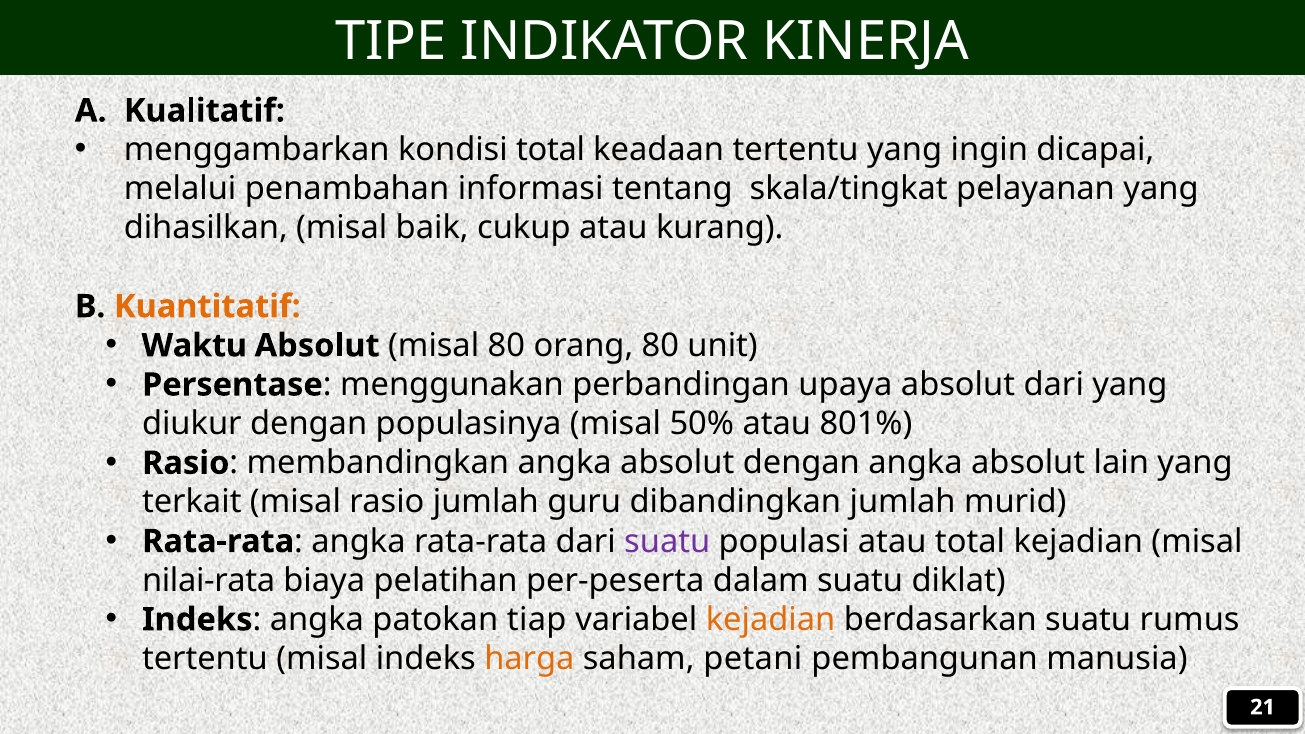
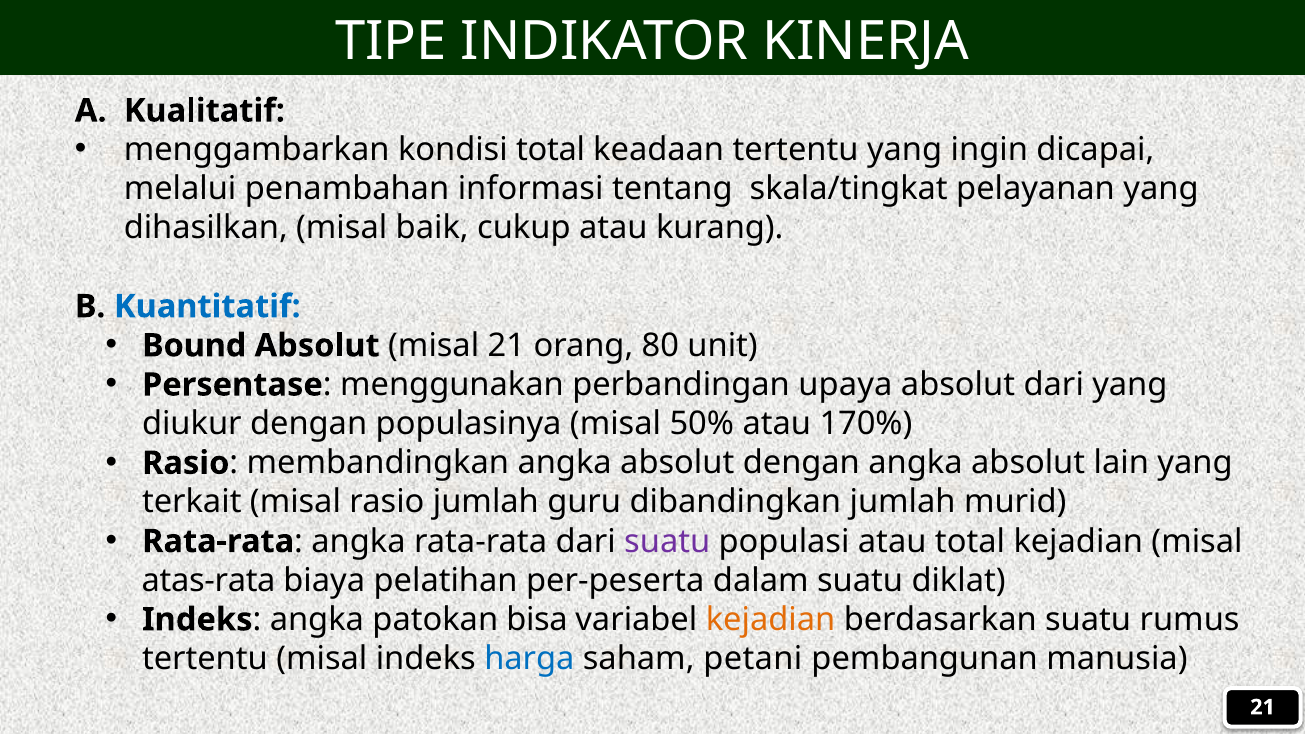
Kuantitatif colour: orange -> blue (207, 307)
Waktu: Waktu -> Bound (194, 346)
misal 80: 80 -> 21 (506, 346)
801%: 801% -> 170% (866, 424)
nilai-rata: nilai-rata -> atas-rata (209, 581)
tiap: tiap -> bisa (537, 620)
harga colour: orange -> blue (529, 659)
